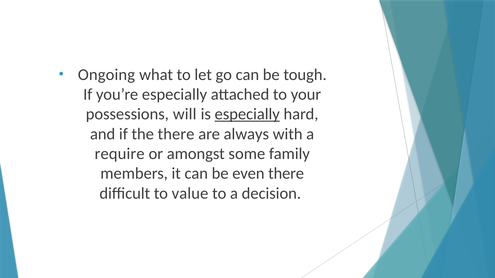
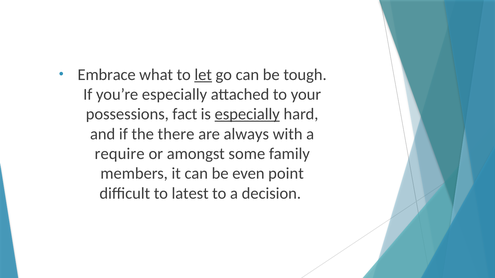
Ongoing: Ongoing -> Embrace (107, 75)
let underline: none -> present (203, 75)
will: will -> fact (185, 114)
even there: there -> point (286, 174)
value: value -> latest (190, 194)
